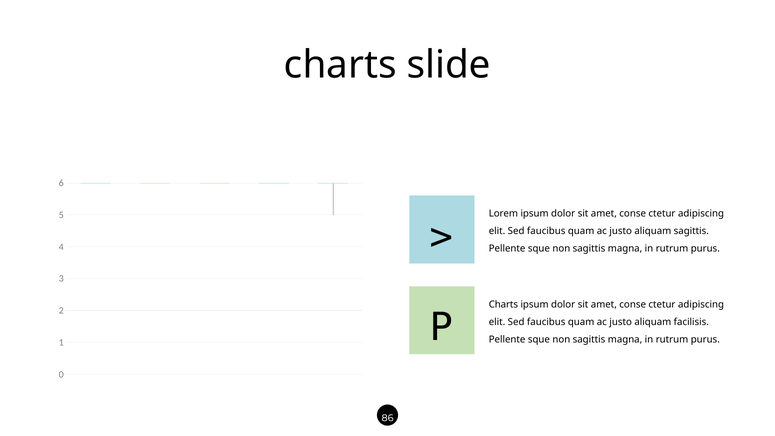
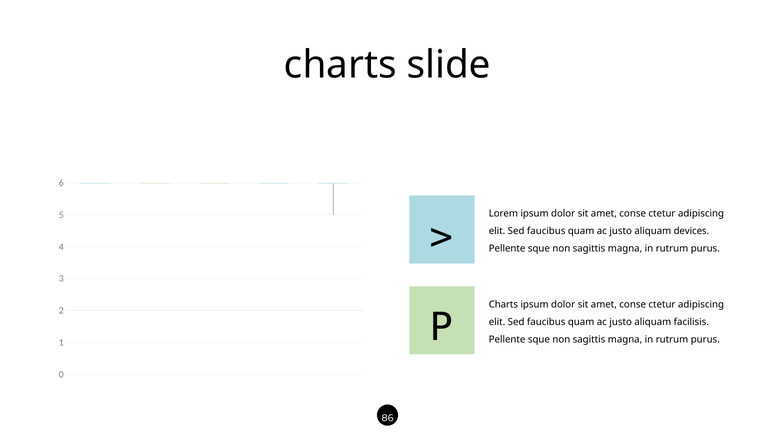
aliquam sagittis: sagittis -> devices (691, 231)
